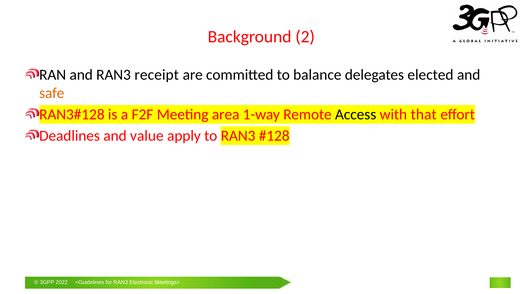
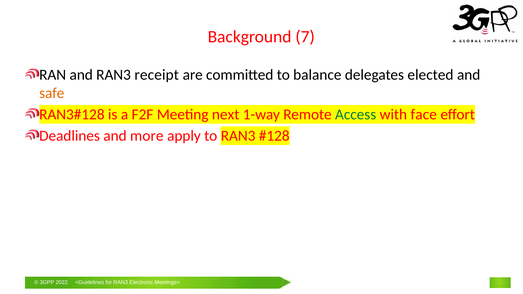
Background 2: 2 -> 7 (305, 37)
area: area -> next (226, 114)
Access colour: black -> green (356, 114)
that: that -> face (424, 114)
value: value -> more (147, 136)
